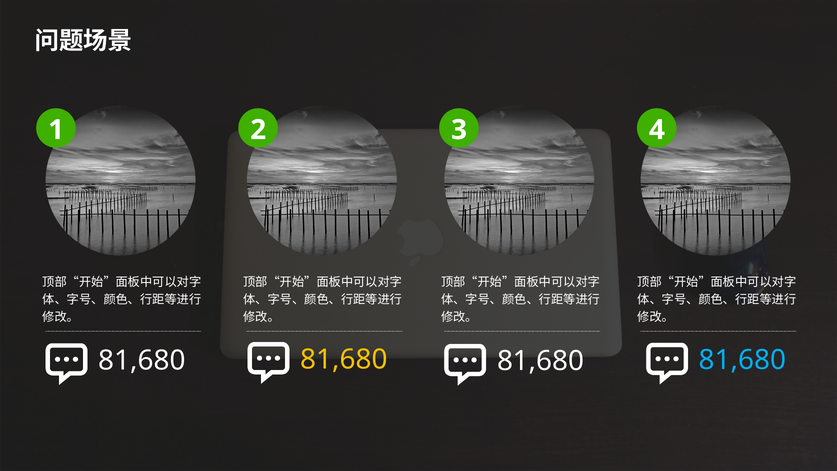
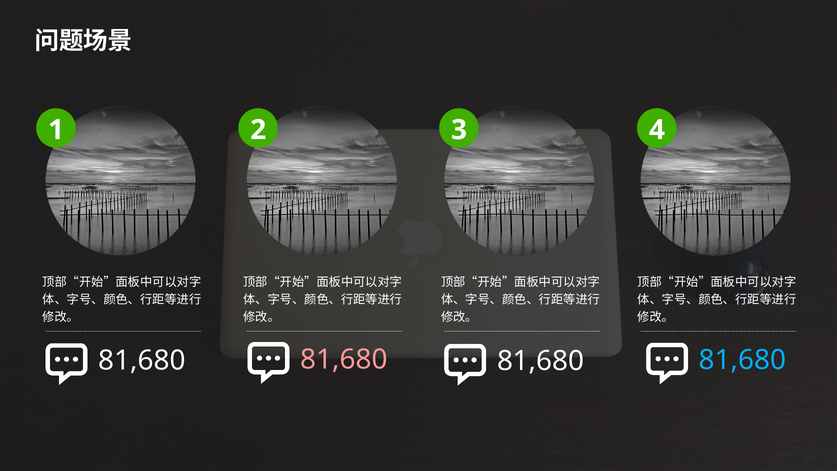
81,680 colour: yellow -> pink (344, 359)
